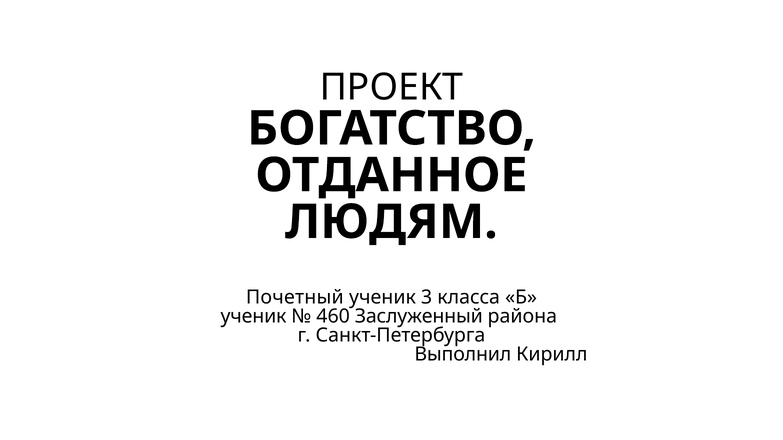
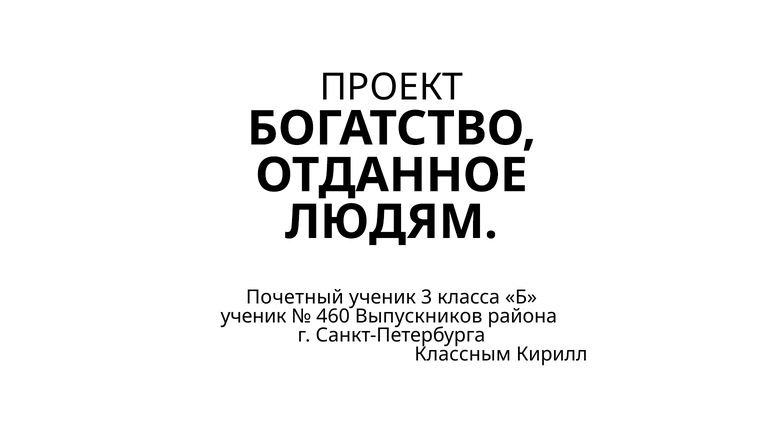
Заслуженный: Заслуженный -> Выпускников (419, 317)
Выполнил: Выполнил -> Классным (463, 355)
